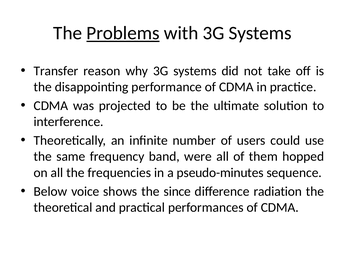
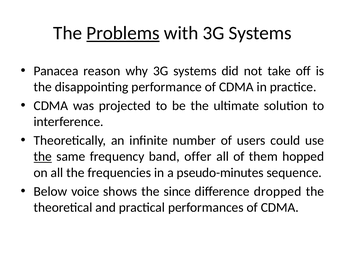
Transfer: Transfer -> Panacea (56, 71)
the underline: none -> present (43, 157)
were: were -> offer (198, 157)
radiation: radiation -> dropped (278, 192)
